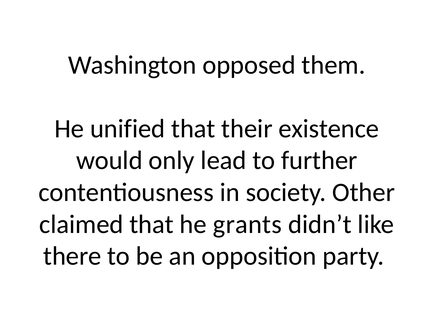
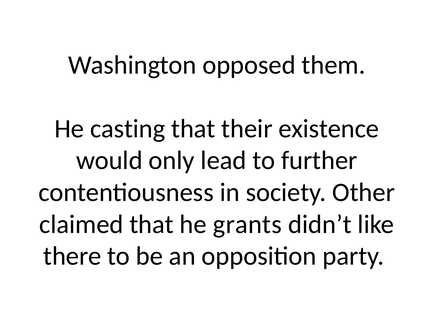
unified: unified -> casting (128, 128)
